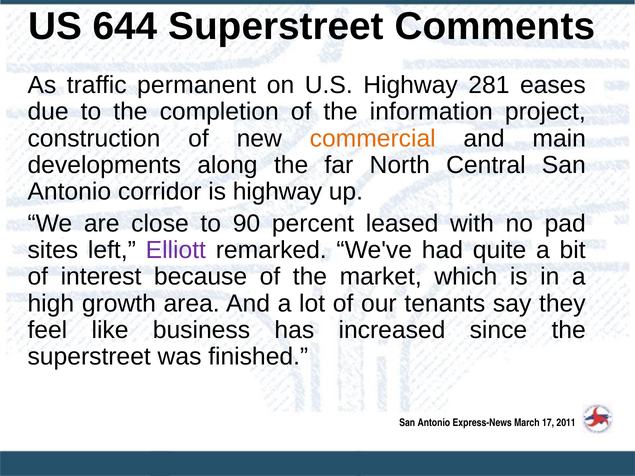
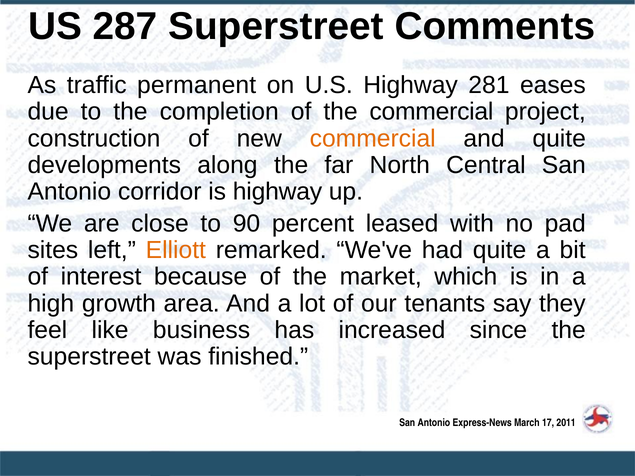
644: 644 -> 287 (125, 27)
the information: information -> commercial (431, 112)
and main: main -> quite (559, 139)
Elliott colour: purple -> orange (176, 250)
